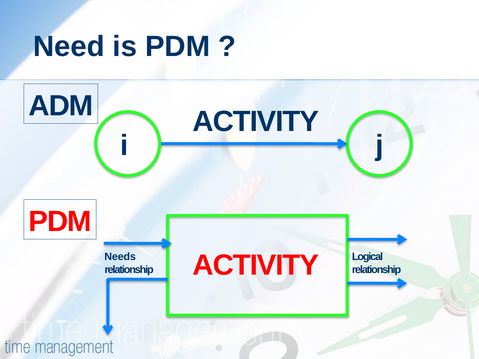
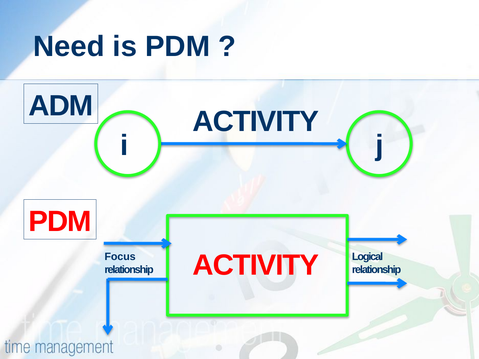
Needs: Needs -> Focus (120, 257)
